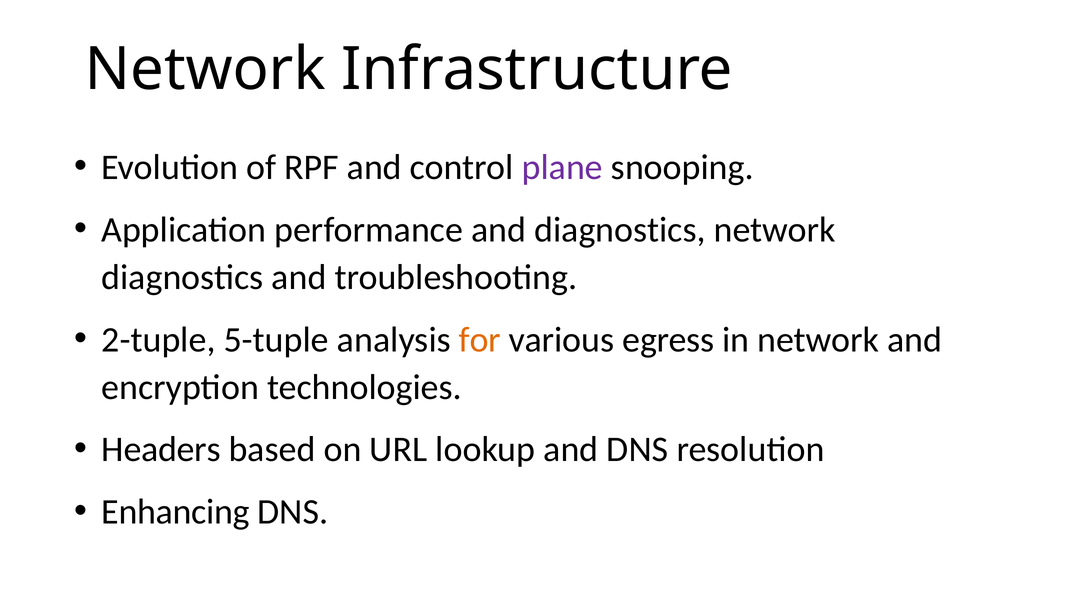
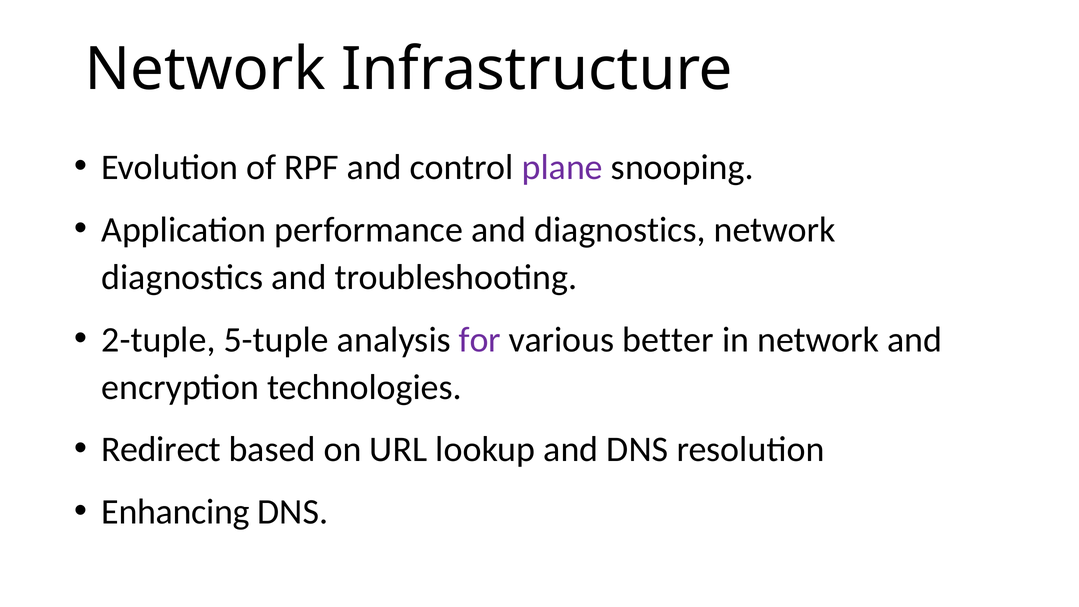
for colour: orange -> purple (480, 340)
egress: egress -> better (668, 340)
Headers: Headers -> Redirect (161, 450)
